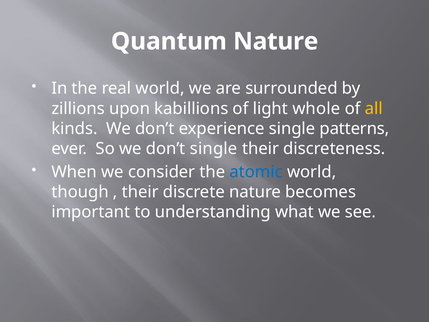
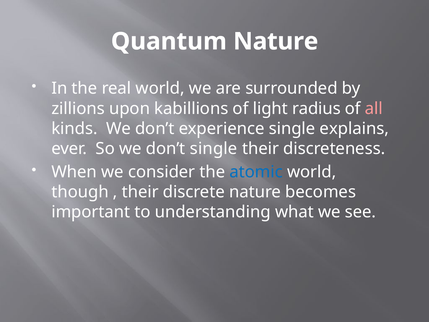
whole: whole -> radius (316, 108)
all colour: yellow -> pink (374, 108)
patterns: patterns -> explains (354, 128)
